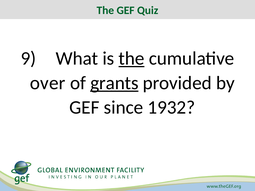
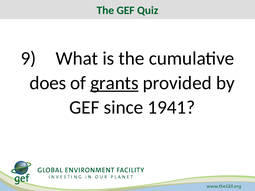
the underline: present -> none (132, 59)
over: over -> does (48, 83)
1932: 1932 -> 1941 (171, 108)
